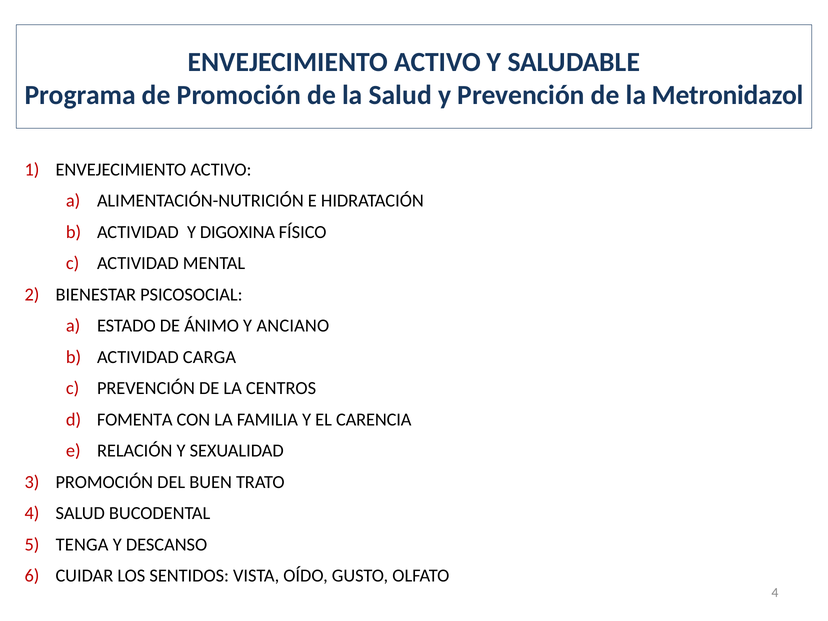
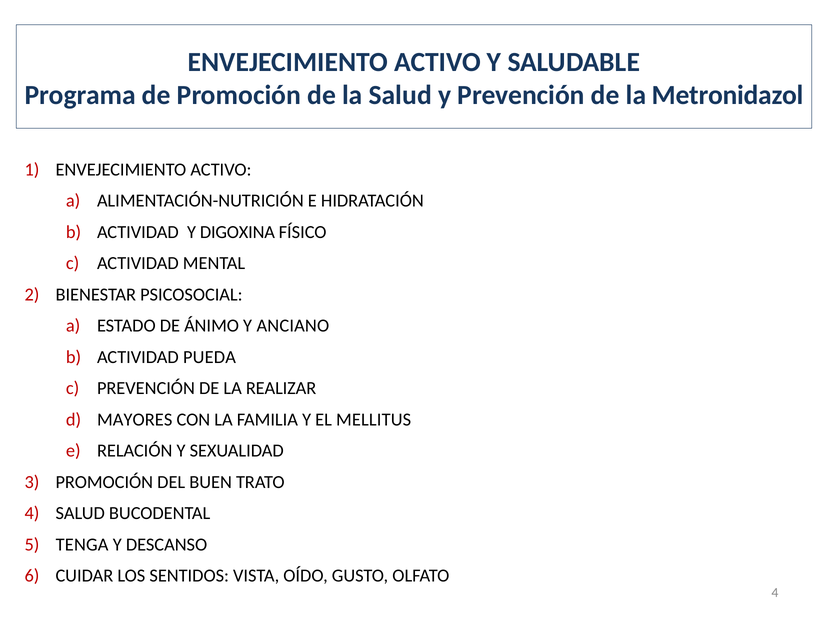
CARGA: CARGA -> PUEDA (209, 357)
CENTROS: CENTROS -> REALIZAR (281, 388)
FOMENTA: FOMENTA -> MAYORES (135, 420)
CARENCIA: CARENCIA -> MELLITUS (374, 420)
